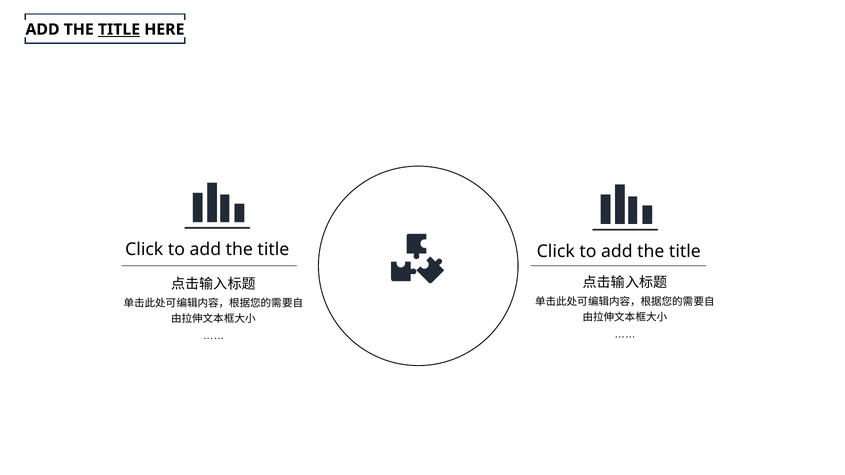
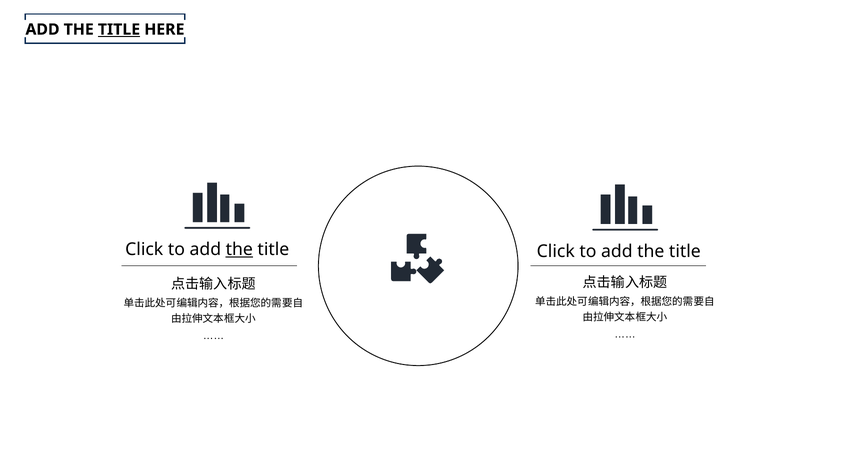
the underline: none -> present (239, 249)
